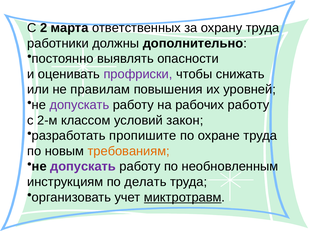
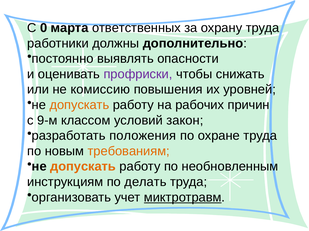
2: 2 -> 0 (44, 28)
правилам: правилам -> комиссию (100, 90)
допускать colour: purple -> orange (79, 105)
рабочих работу: работу -> причин (249, 105)
2-м: 2-м -> 9-м (47, 121)
пропишите: пропишите -> положения (143, 136)
допускать colour: purple -> orange (83, 167)
